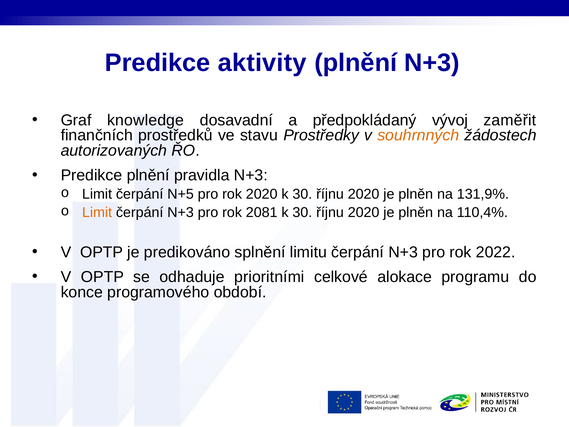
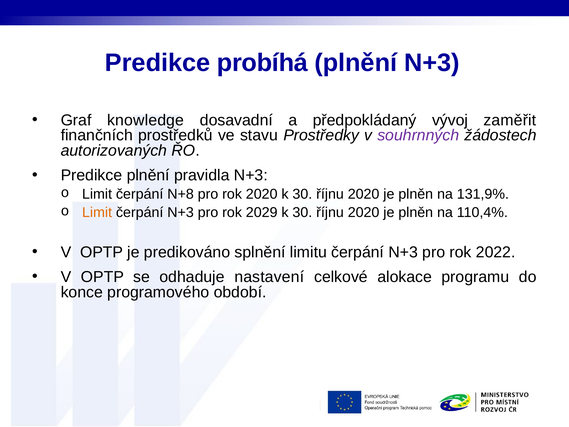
aktivity: aktivity -> probíhá (262, 63)
souhrnných colour: orange -> purple (418, 135)
N+5: N+5 -> N+8 (181, 194)
2081: 2081 -> 2029 (262, 212)
prioritními: prioritními -> nastavení (269, 277)
